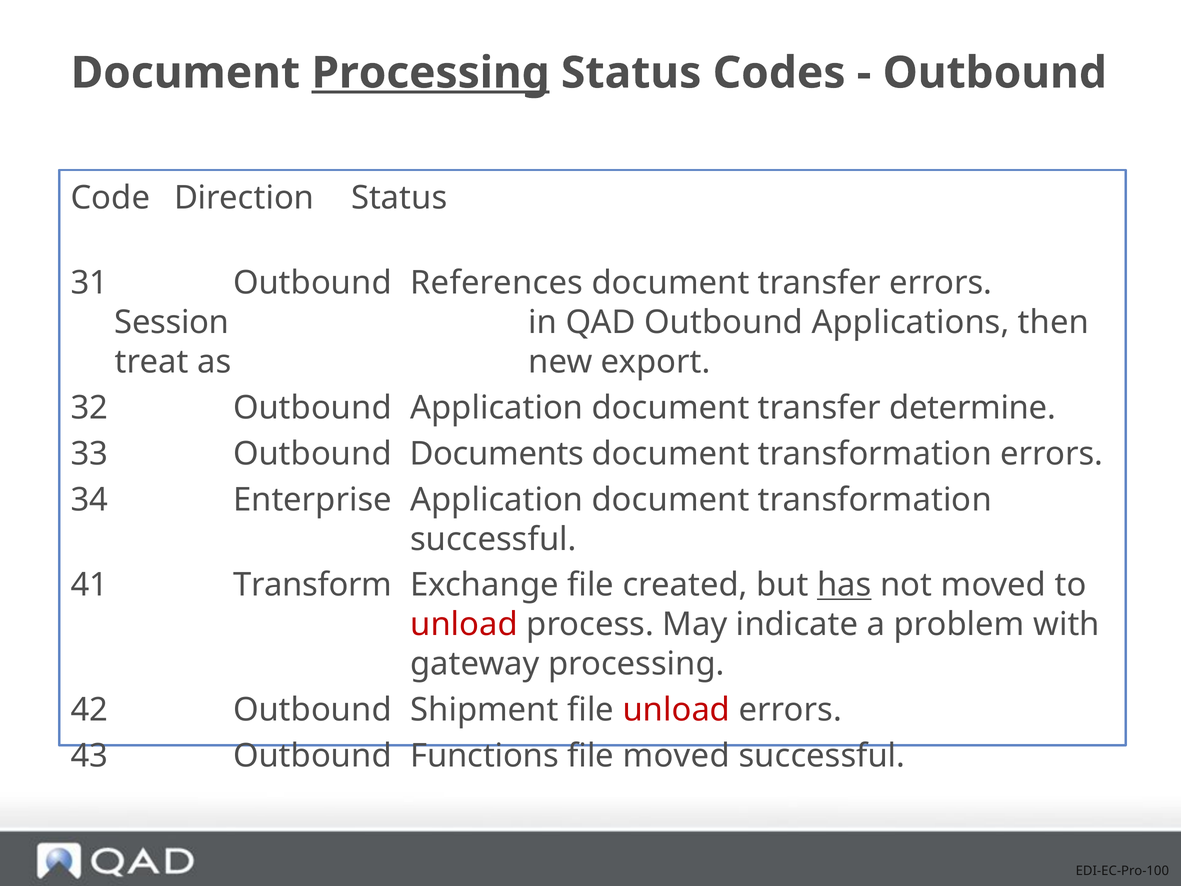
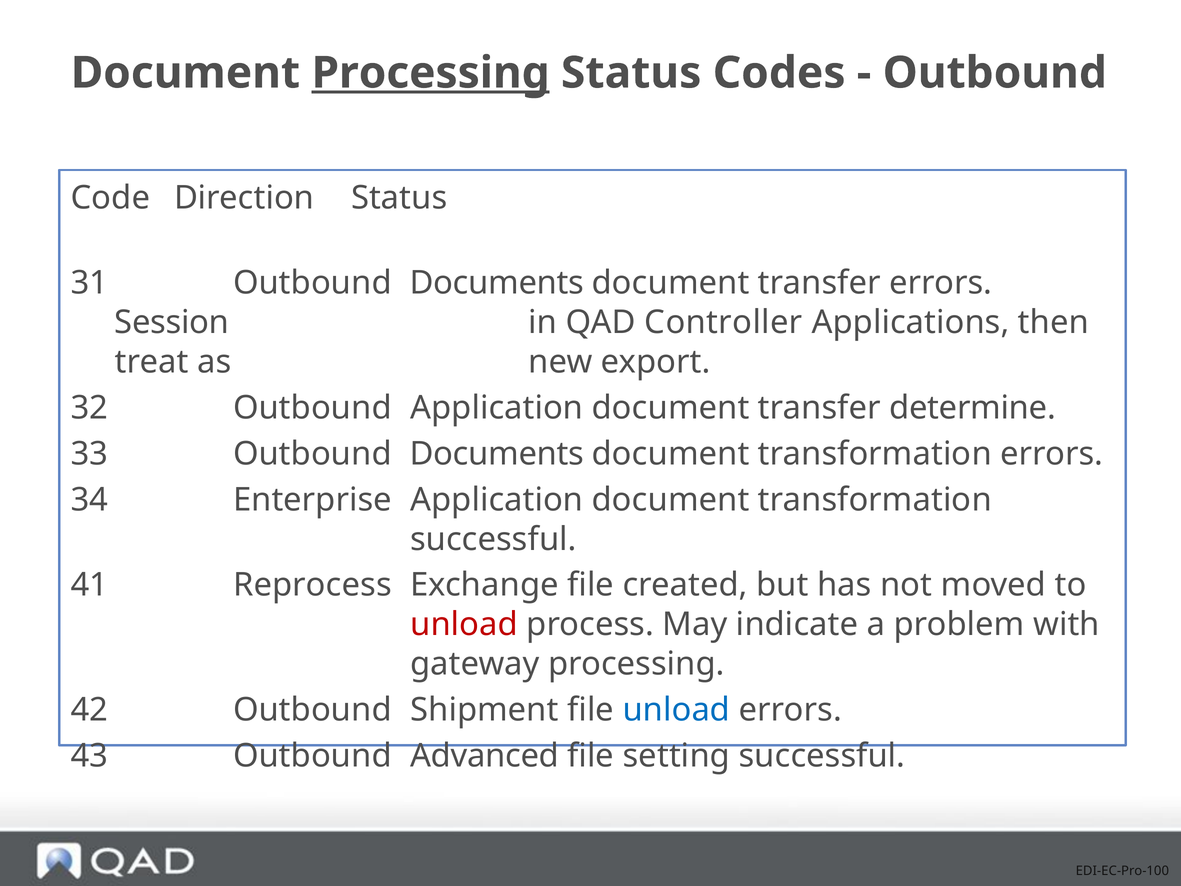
31 Outbound References: References -> Documents (497, 283)
QAD Outbound: Outbound -> Controller (723, 322)
Transform: Transform -> Reprocess (312, 585)
has underline: present -> none (844, 585)
unload colour: red -> blue (676, 710)
Functions: Functions -> Advanced (485, 756)
file moved: moved -> setting (676, 756)
